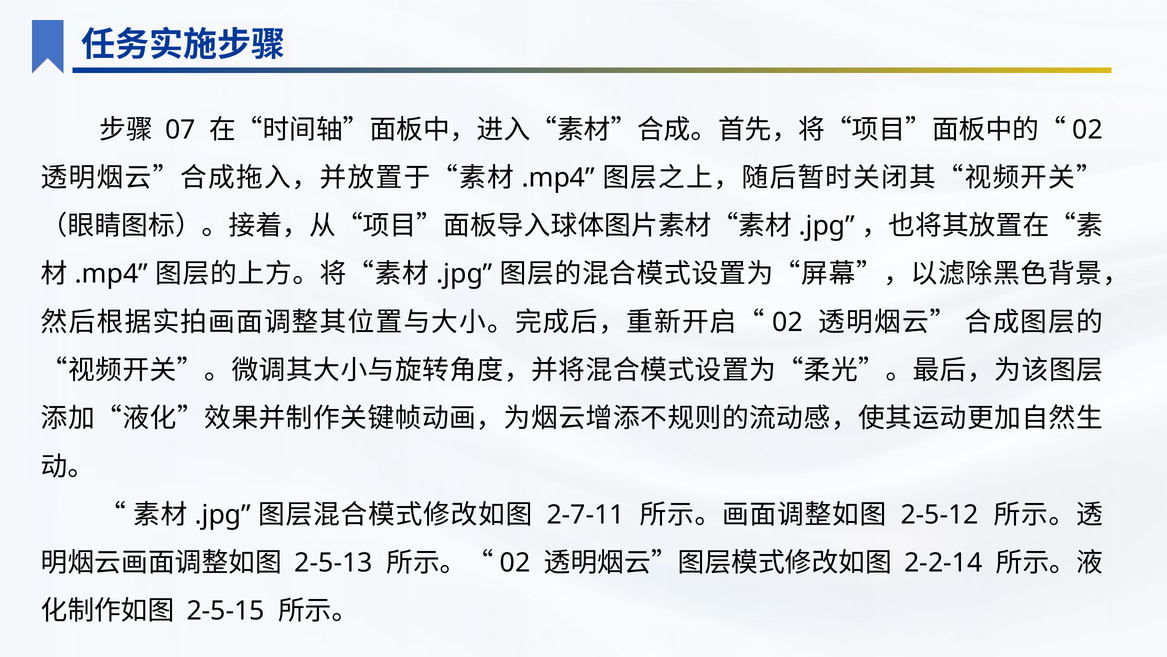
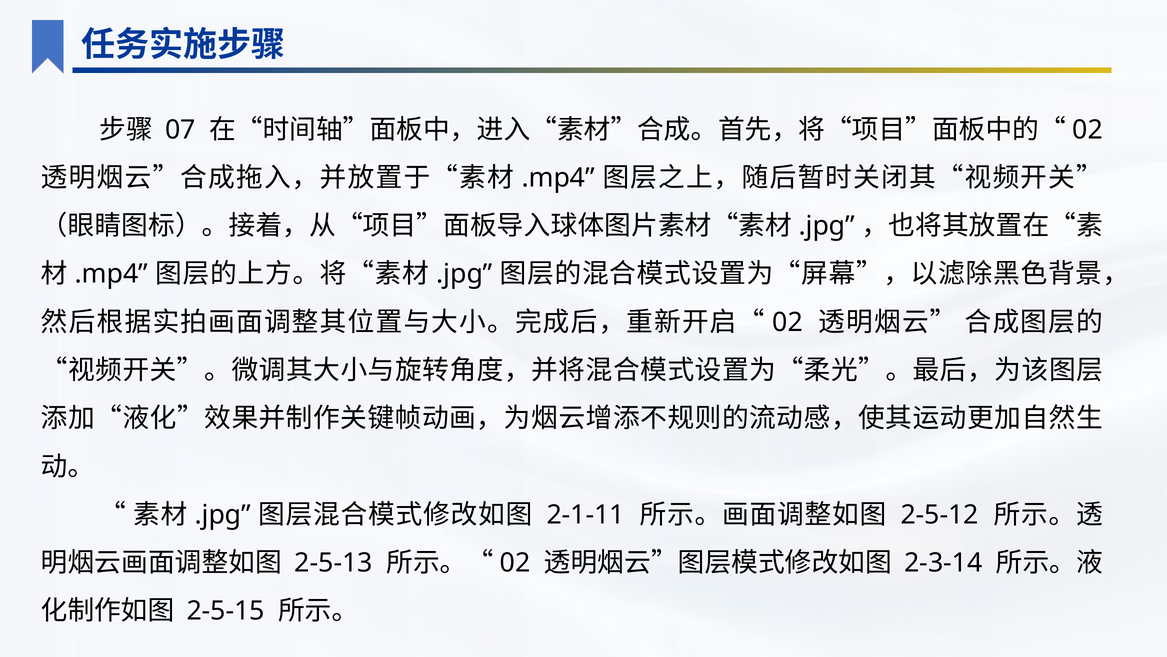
2-7-11: 2-7-11 -> 2-1-11 (586, 514)
2-2-14: 2-2-14 -> 2-3-14 (943, 562)
